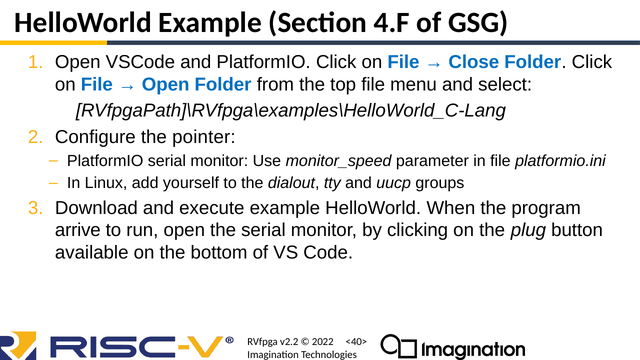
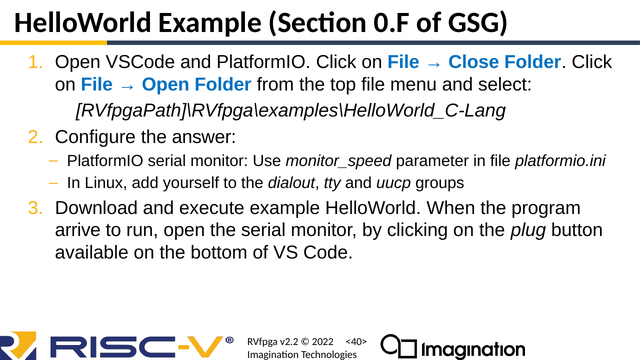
4.F: 4.F -> 0.F (392, 23)
pointer: pointer -> answer (204, 137)
